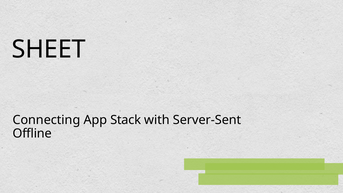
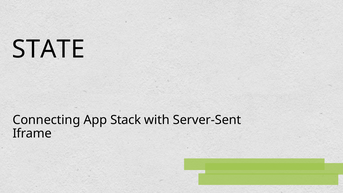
SHEET: SHEET -> STATE (48, 49)
Offline: Offline -> Iframe (32, 133)
